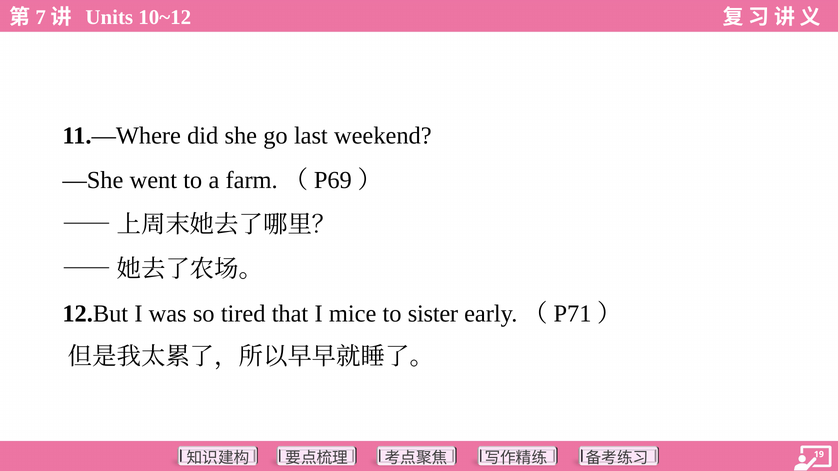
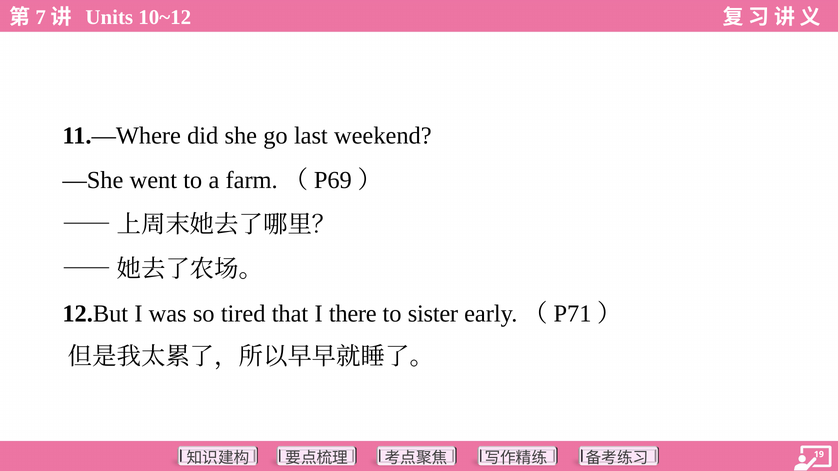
mice: mice -> there (353, 314)
